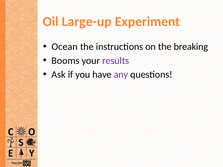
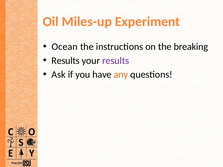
Large-up: Large-up -> Miles-up (87, 22)
Booms: Booms -> Results (66, 61)
any colour: purple -> orange (121, 75)
